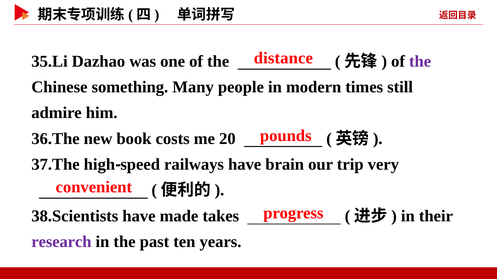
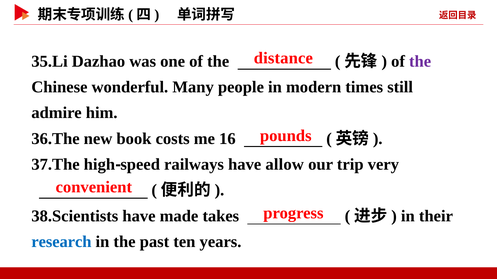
something: something -> wonderful (130, 87)
20: 20 -> 16 (227, 139)
brain: brain -> allow (285, 165)
research colour: purple -> blue (61, 242)
